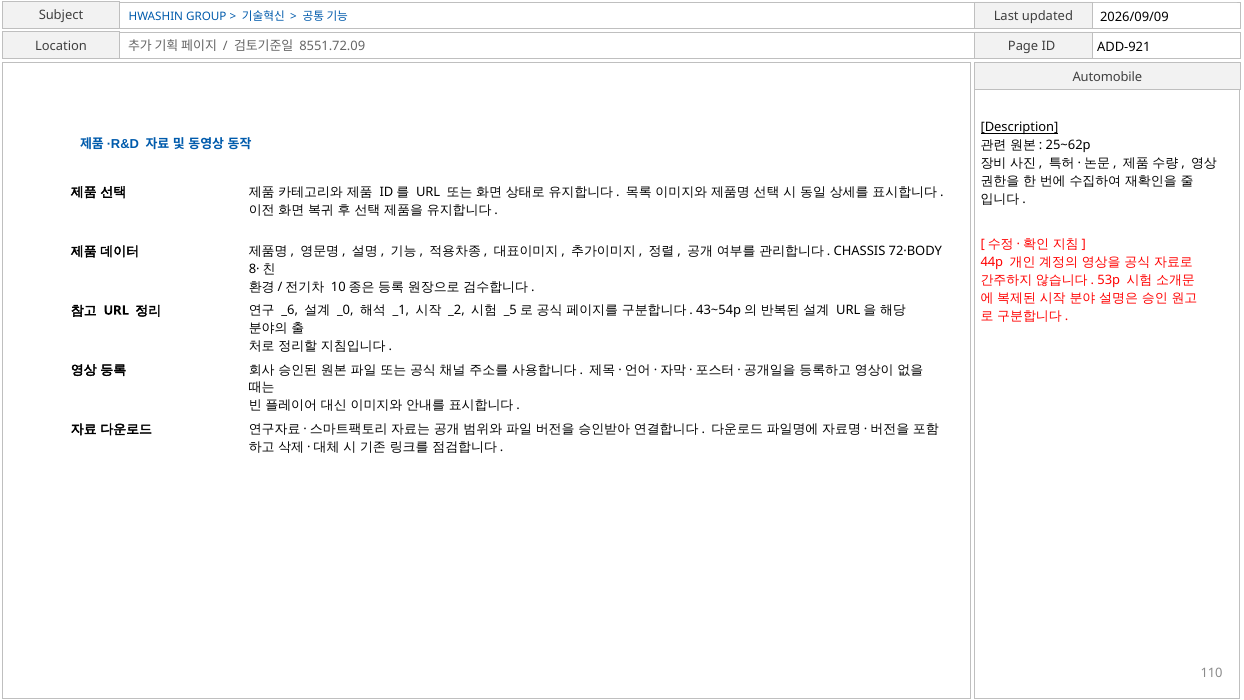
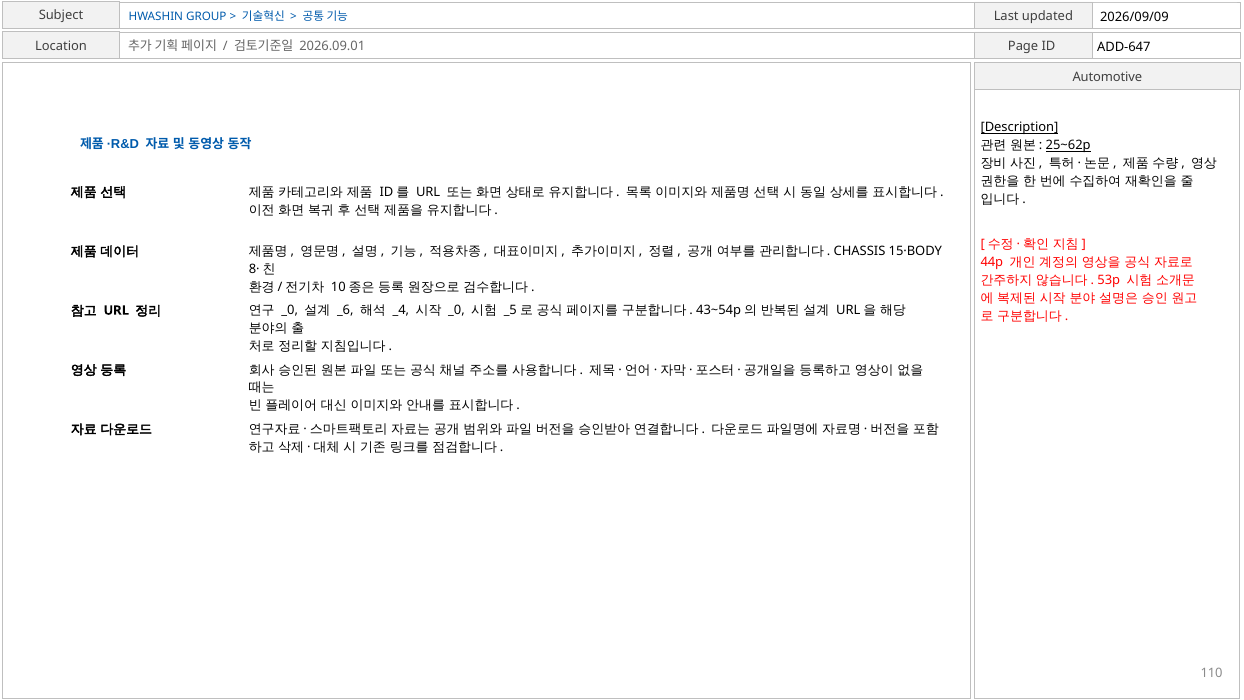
8551.72.09: 8551.72.09 -> 2026.09.01 (332, 46)
ADD-921: ADD-921 -> ADD-647 (1124, 47)
Automobile: Automobile -> Automotive (1107, 77)
25~62p underline: none -> present (1068, 146)
72·BODY: 72·BODY -> 15·BODY (915, 251)
_6: _6 -> _0 (290, 310)
_0: _0 -> _6 (345, 310)
_1: _1 -> _4 (401, 310)
_2: _2 -> _0 (457, 310)
